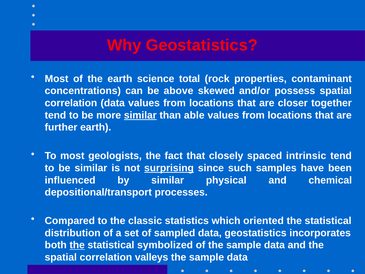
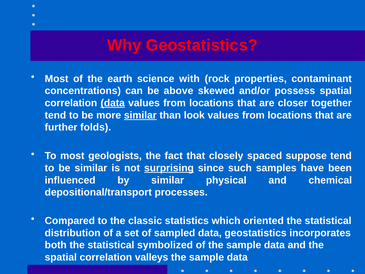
total: total -> with (189, 79)
data underline: none -> present (113, 103)
able: able -> look (194, 115)
further earth: earth -> folds (96, 127)
intrinsic: intrinsic -> suppose (306, 156)
the underline: present -> none (77, 245)
